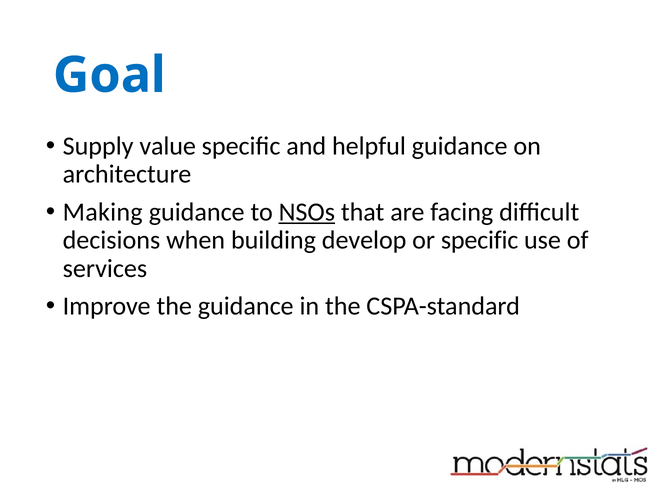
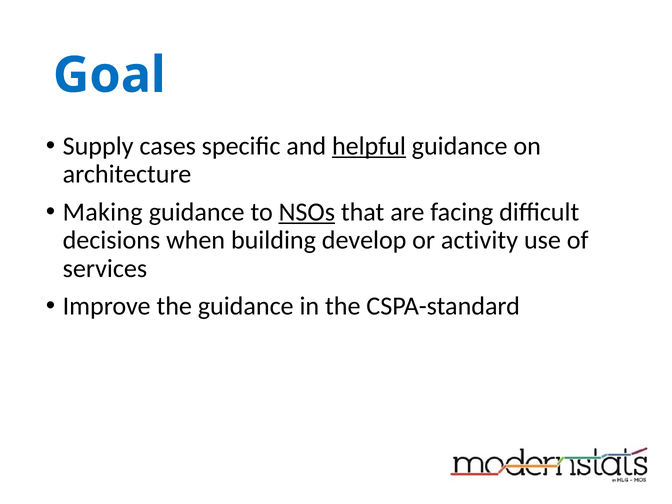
value: value -> cases (168, 146)
helpful underline: none -> present (369, 146)
or specific: specific -> activity (480, 240)
